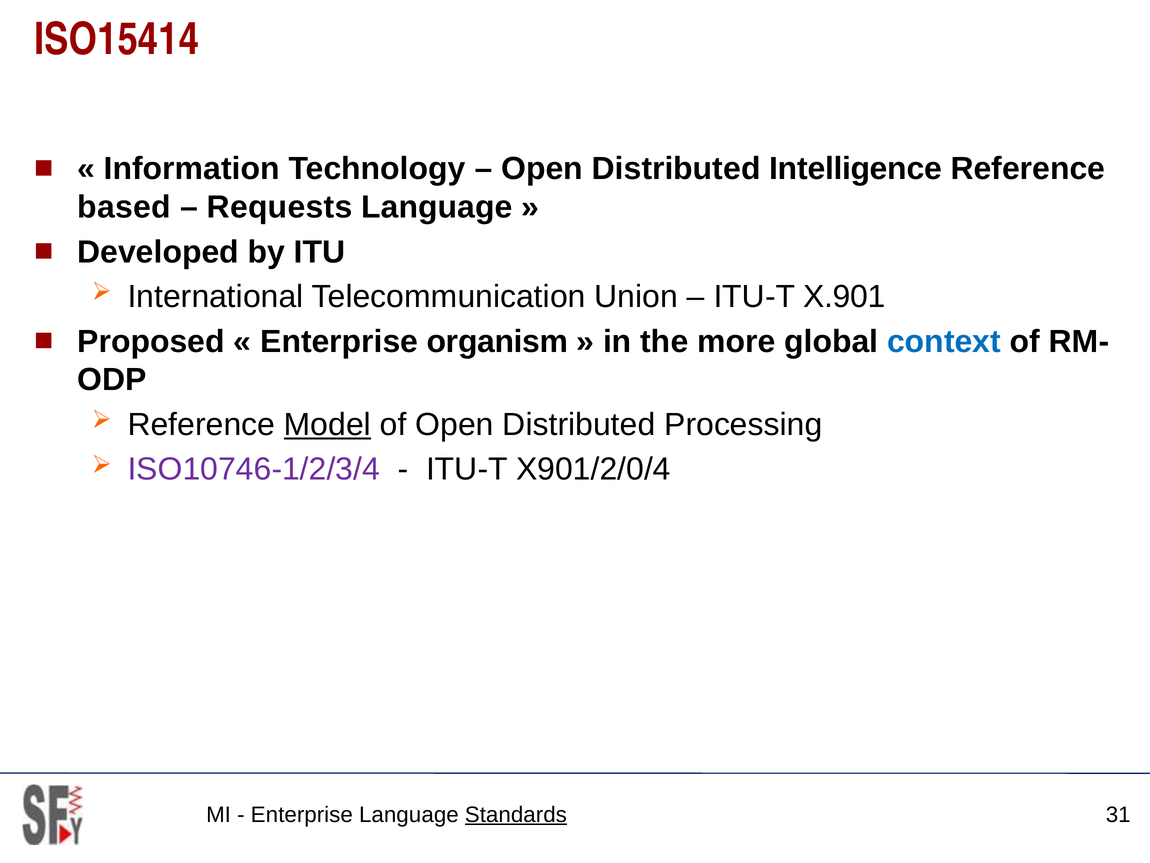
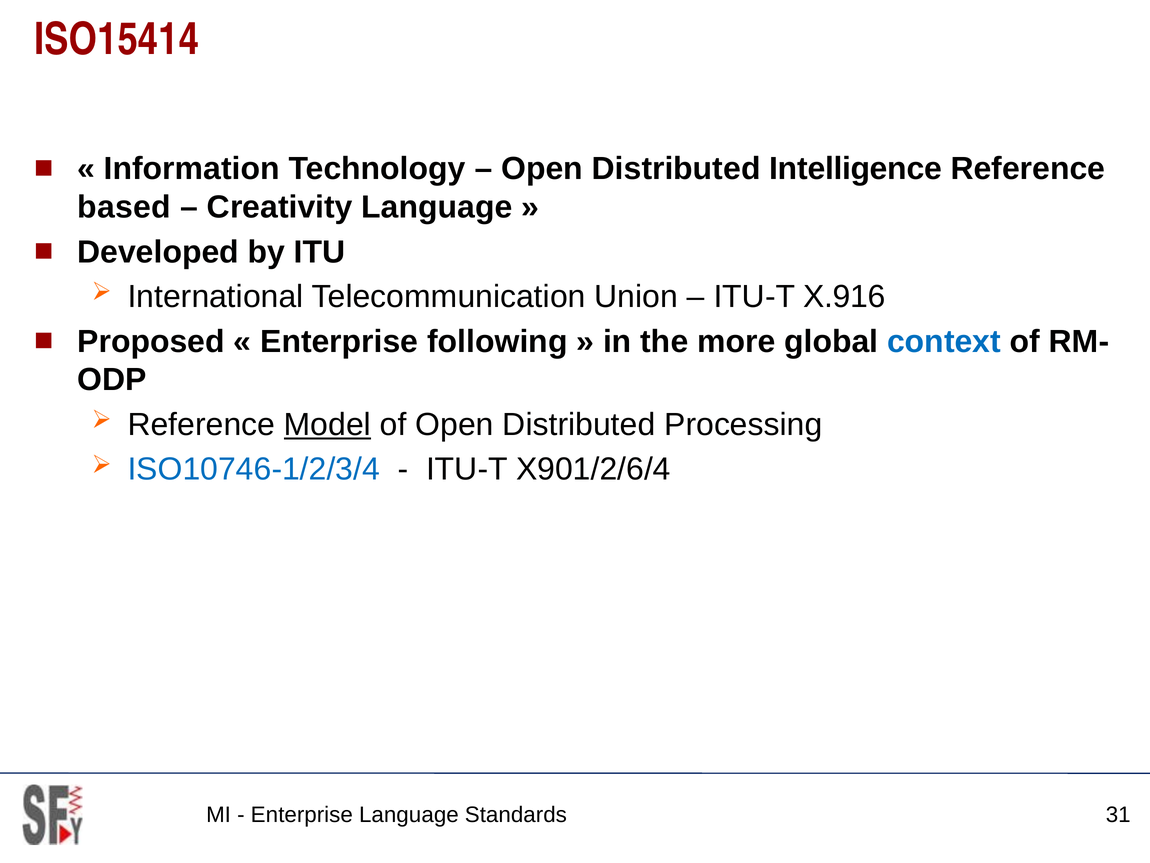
Requests: Requests -> Creativity (280, 207)
X.901: X.901 -> X.916 (844, 297)
organism: organism -> following (497, 341)
ISO10746-1/2/3/4 colour: purple -> blue (254, 469)
X901/2/0/4: X901/2/0/4 -> X901/2/6/4 (593, 469)
Standards underline: present -> none (516, 814)
